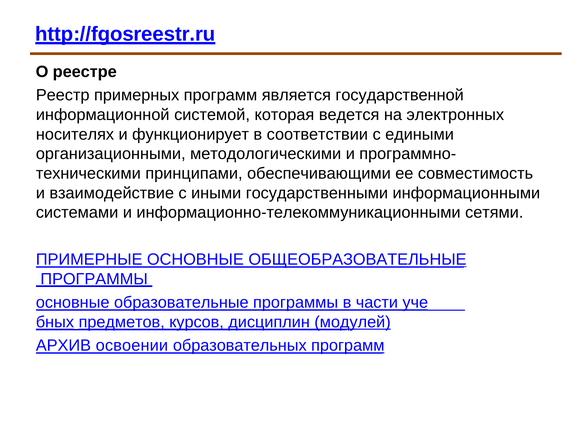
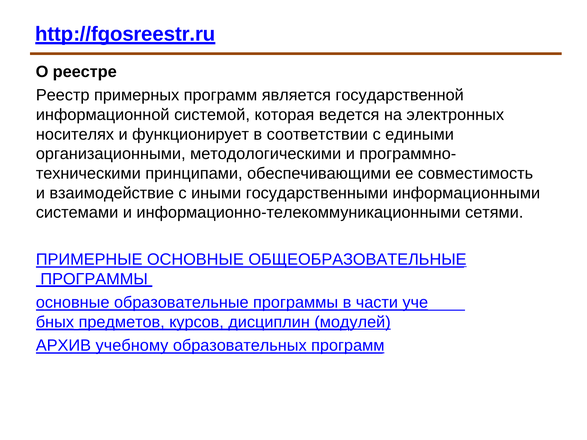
освоении: освоении -> учебному (132, 346)
